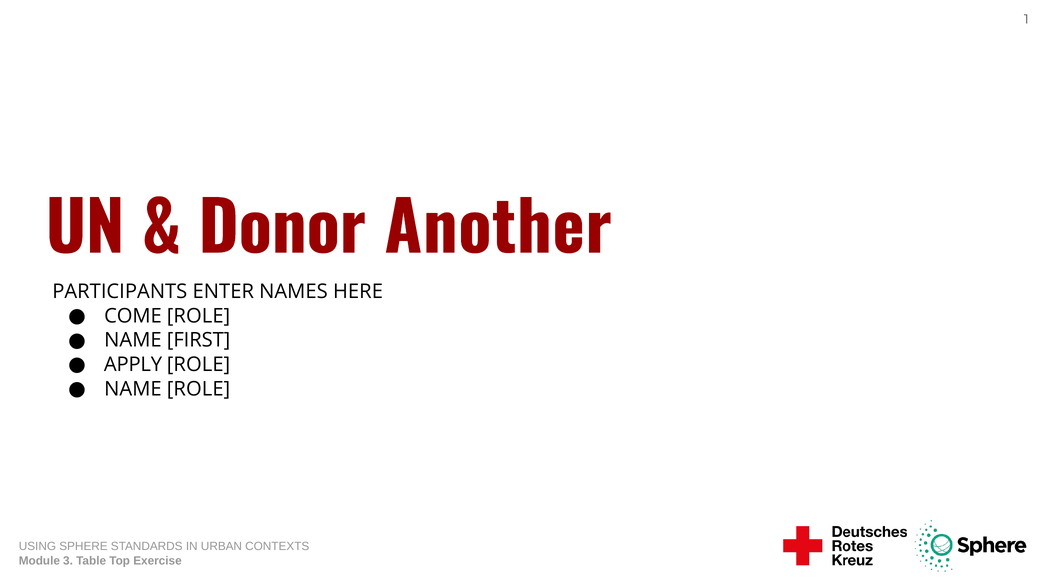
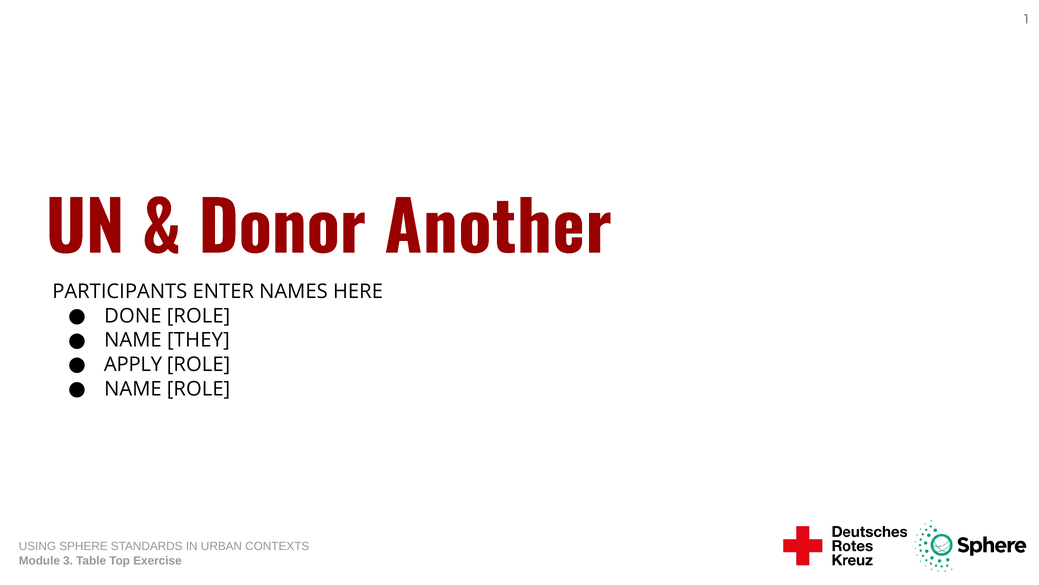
COME: COME -> DONE (133, 316)
FIRST: FIRST -> THEY (198, 340)
